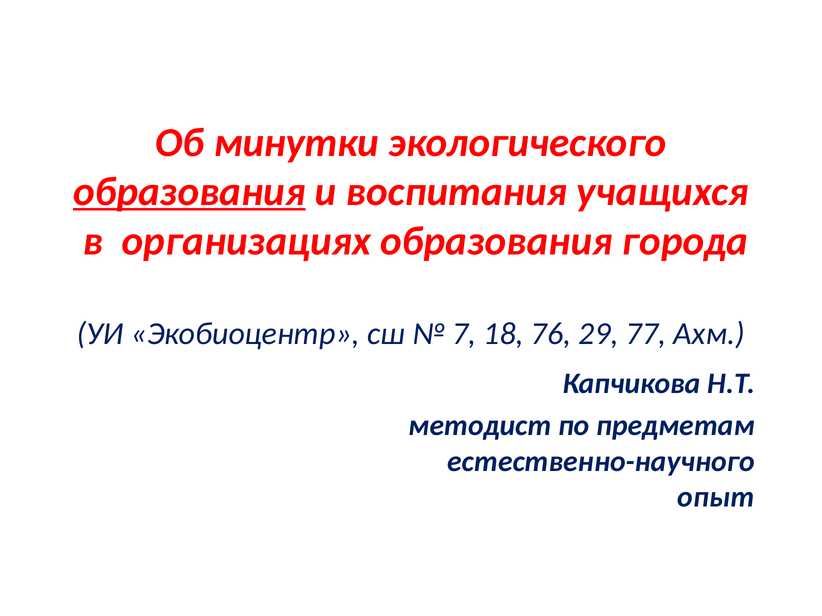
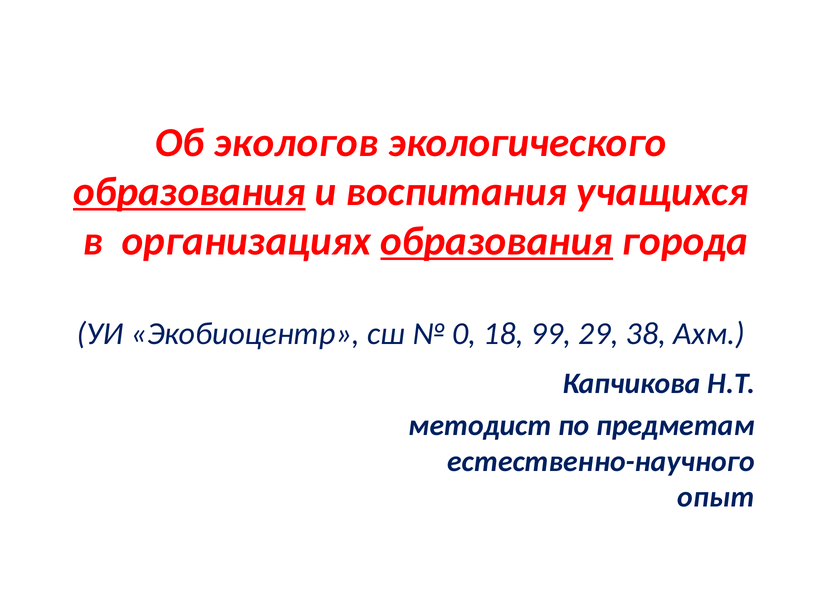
минутки: минутки -> экологов (296, 143)
образования underline: none -> present (496, 241)
7: 7 -> 0 (464, 334)
76: 76 -> 99 (551, 334)
77: 77 -> 38 (646, 334)
